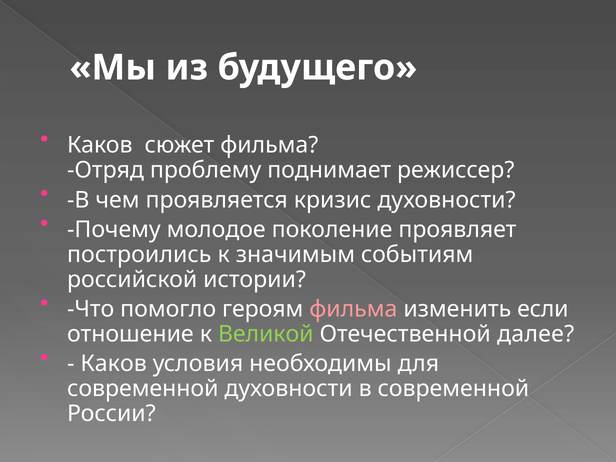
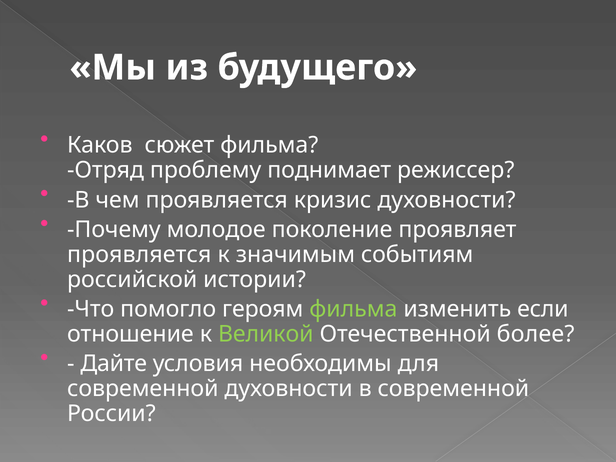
построились: построились -> проявляется (139, 254)
фильма colour: pink -> light green (353, 309)
далее: далее -> более (536, 334)
Каков: Каков -> Дайте (114, 364)
